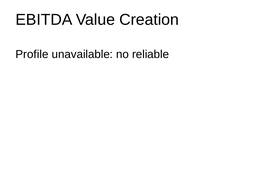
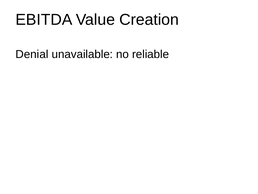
Profile: Profile -> Denial (32, 54)
